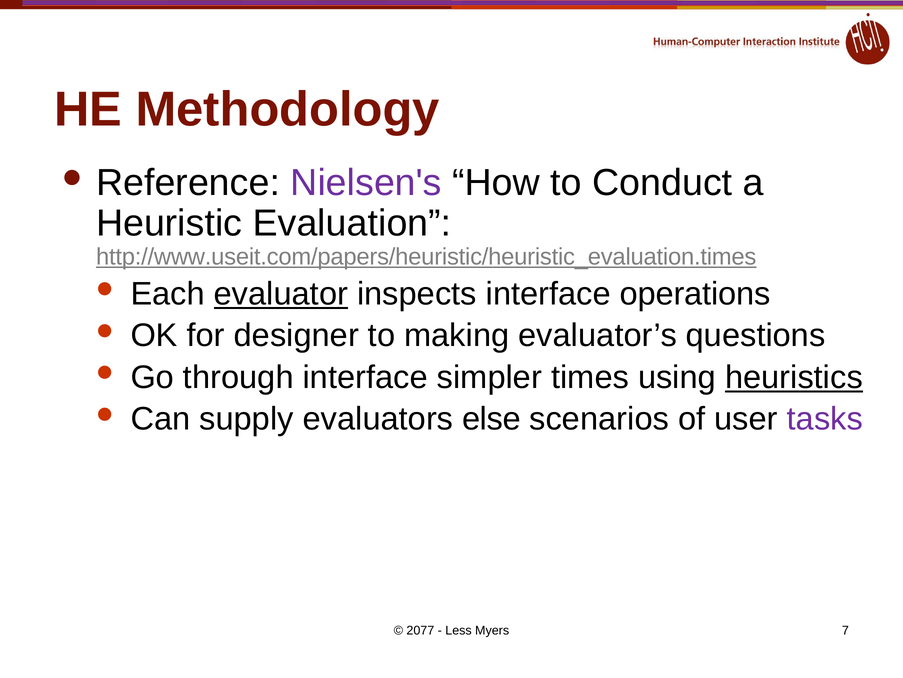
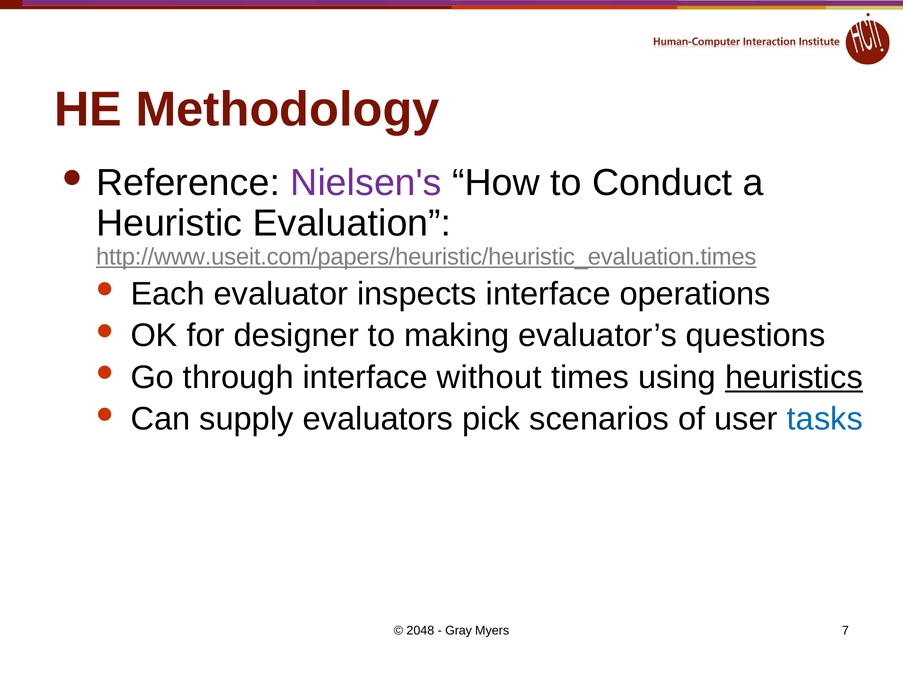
evaluator underline: present -> none (281, 293)
simpler: simpler -> without (489, 377)
else: else -> pick (491, 419)
tasks colour: purple -> blue (825, 419)
2077: 2077 -> 2048 (420, 630)
Less: Less -> Gray (459, 630)
